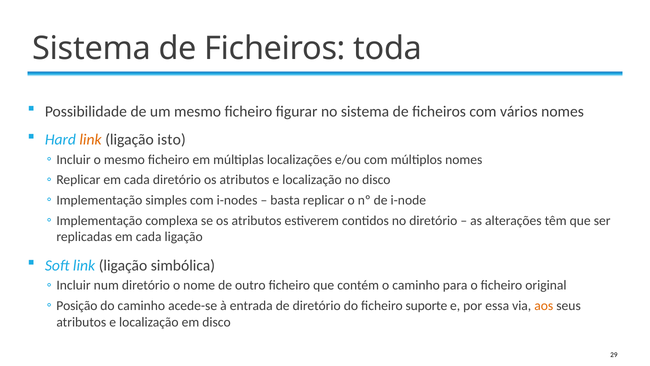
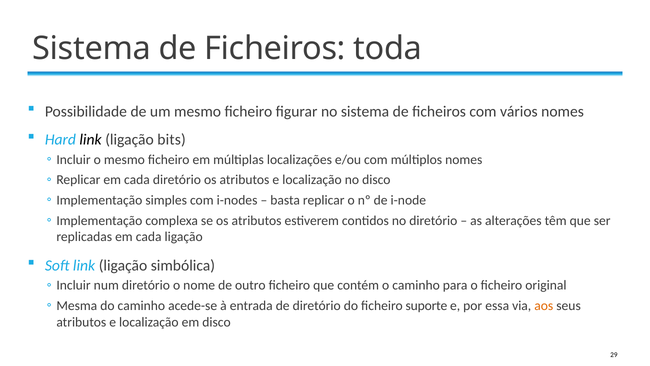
link colour: orange -> black (91, 139)
isto: isto -> bits (172, 139)
Posição: Posição -> Mesma (77, 306)
